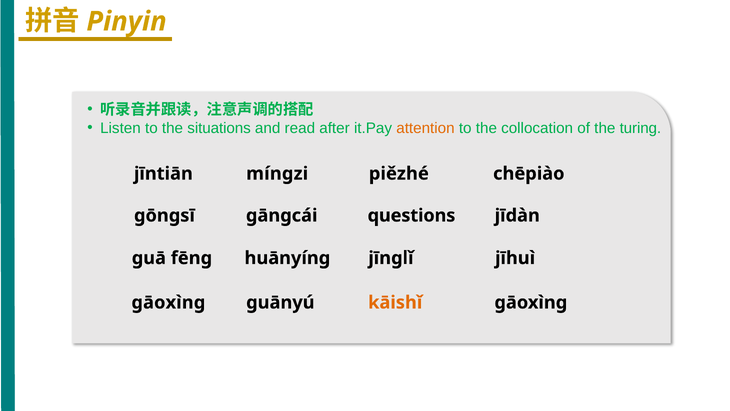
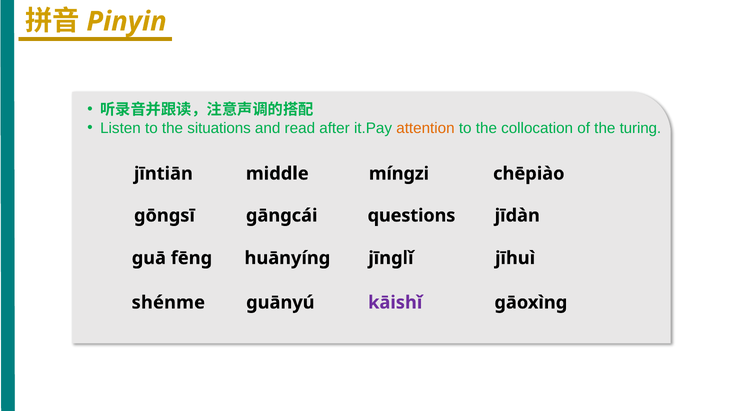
mínɡzi: mínɡzi -> middle (277, 173)
piězhé: piězhé -> mínɡzi (399, 173)
ɡāoxìnɡ: ɡāoxìnɡ -> shénme (168, 302)
kāishǐ colour: orange -> purple (395, 302)
